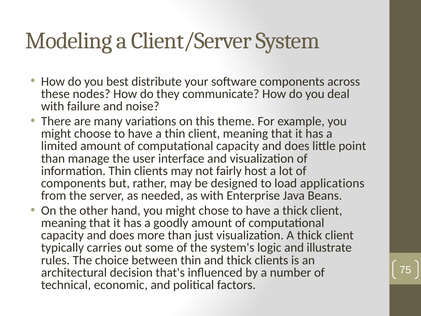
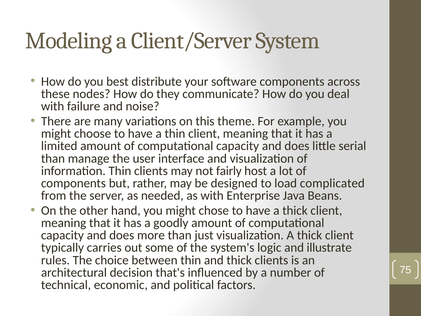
point: point -> serial (352, 146)
applications: applications -> complicated (332, 183)
